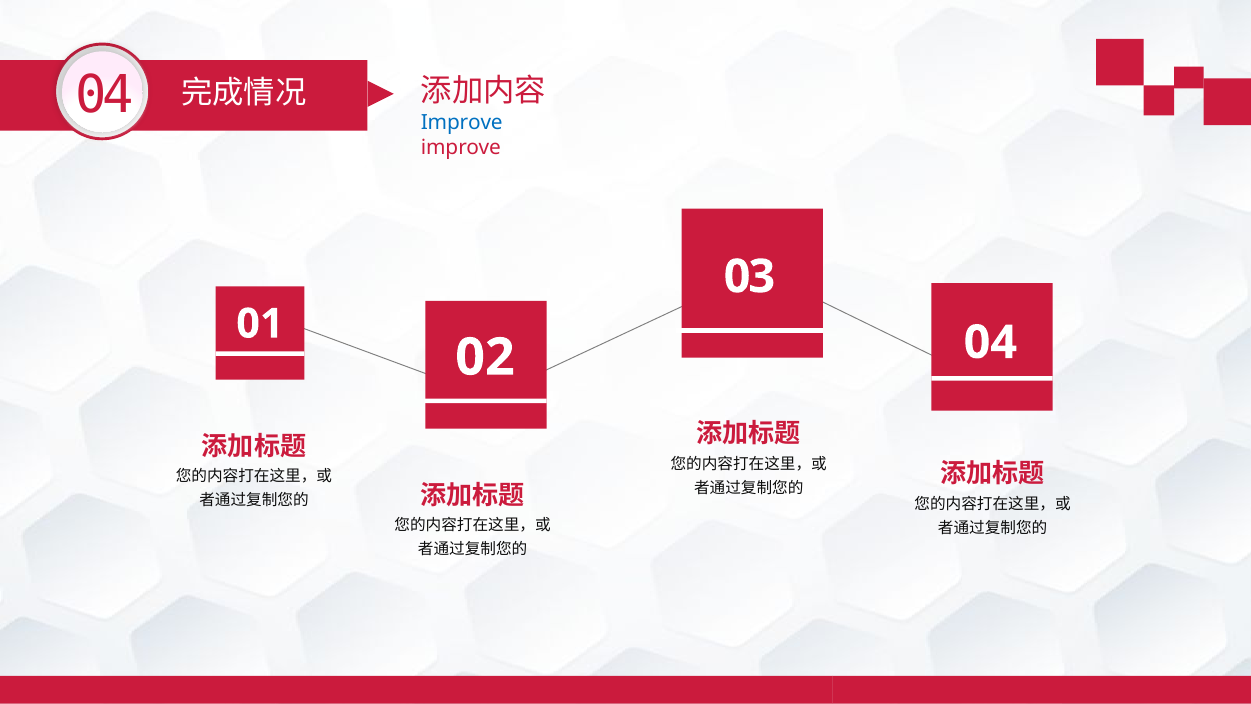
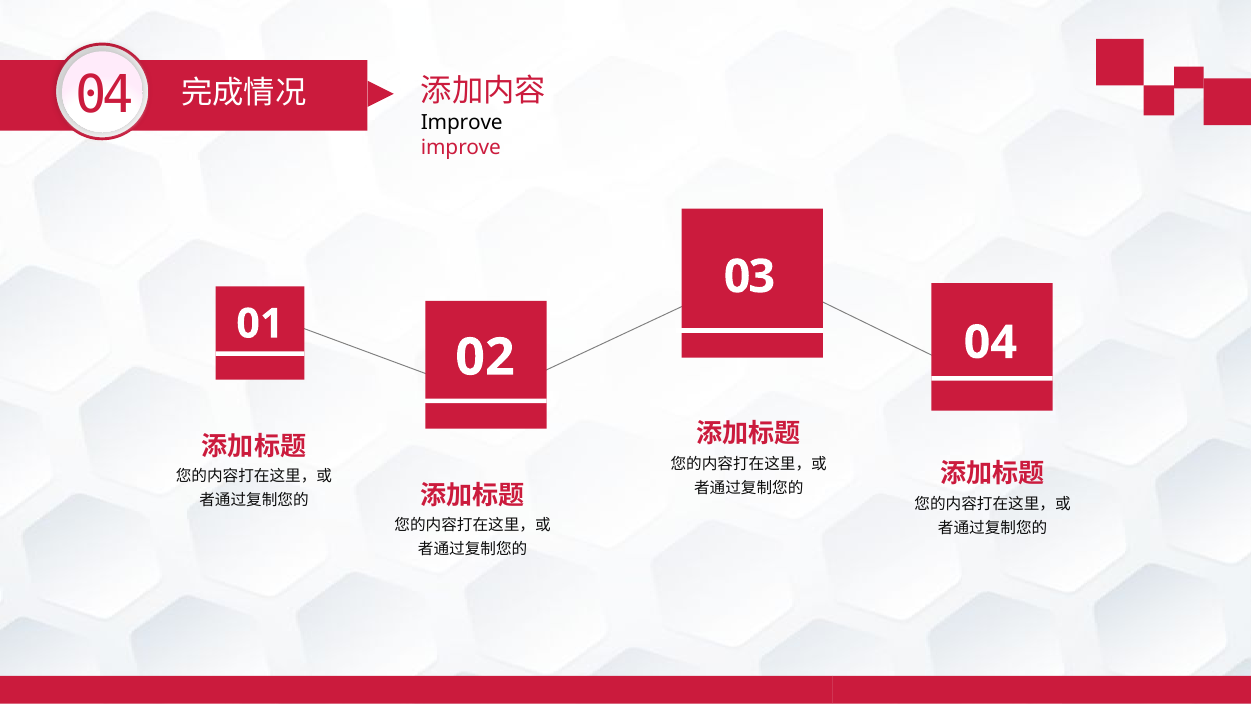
Improve colour: blue -> black (462, 122)
